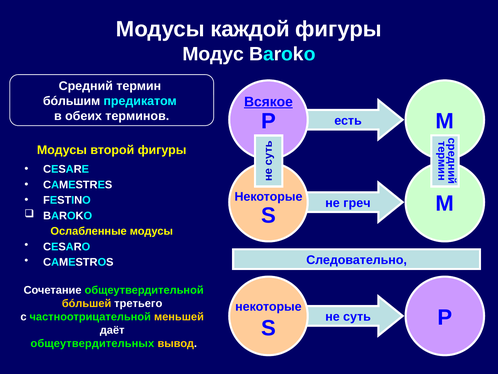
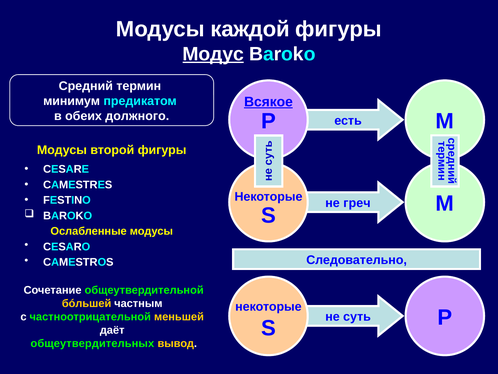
Модус underline: none -> present (213, 54)
бóльшим: бóльшим -> минимум (72, 101)
терминов: терминов -> должного (137, 116)
третьего: третьего -> частным (138, 303)
